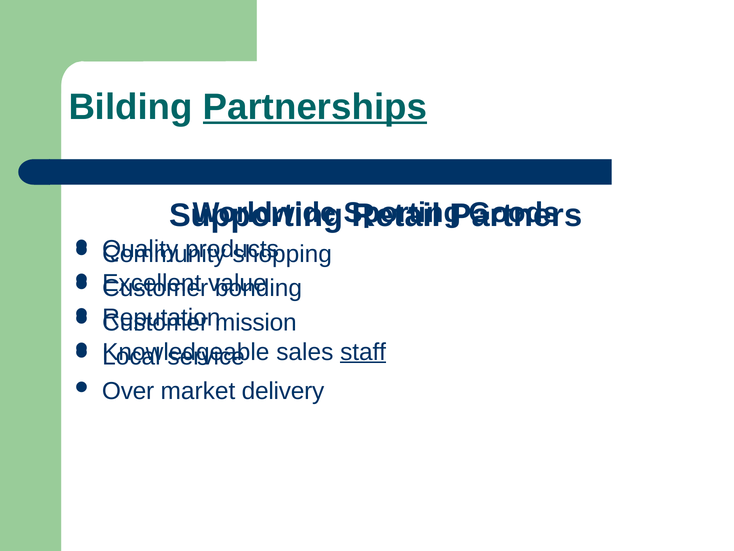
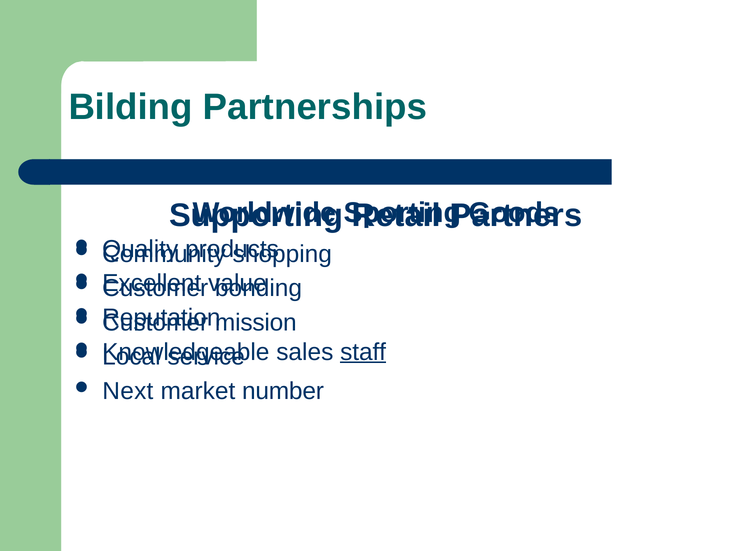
Partnerships underline: present -> none (315, 107)
Over: Over -> Next (128, 391)
delivery: delivery -> number (283, 391)
